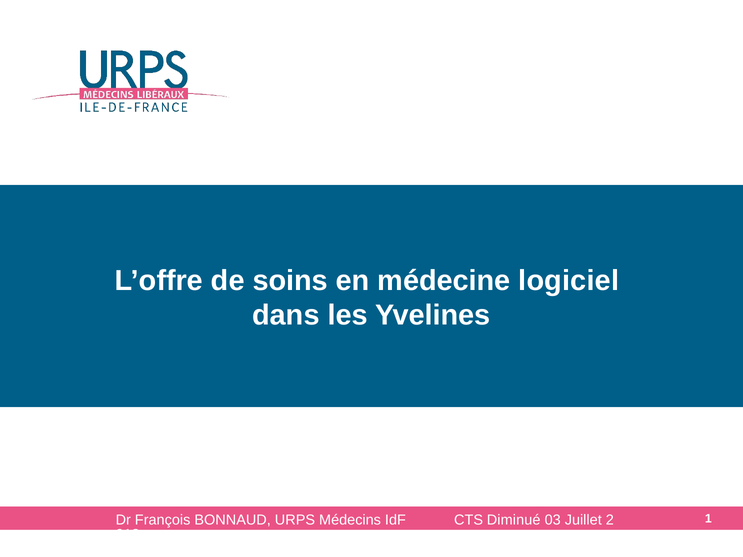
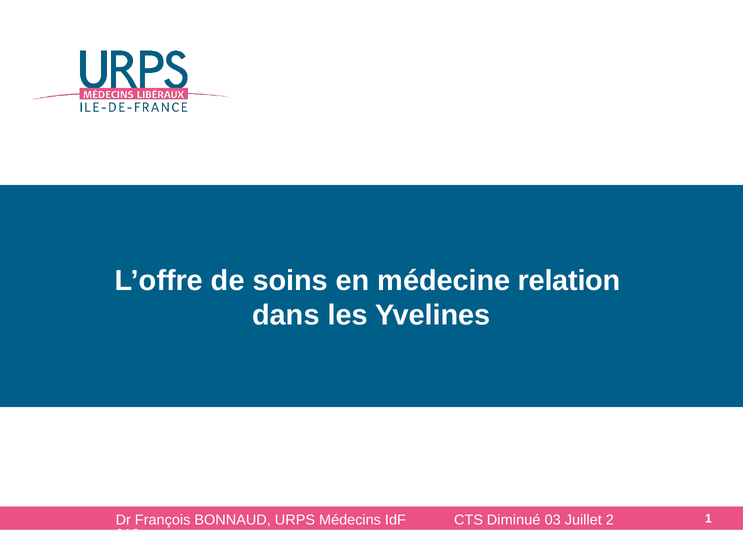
logiciel: logiciel -> relation (569, 281)
